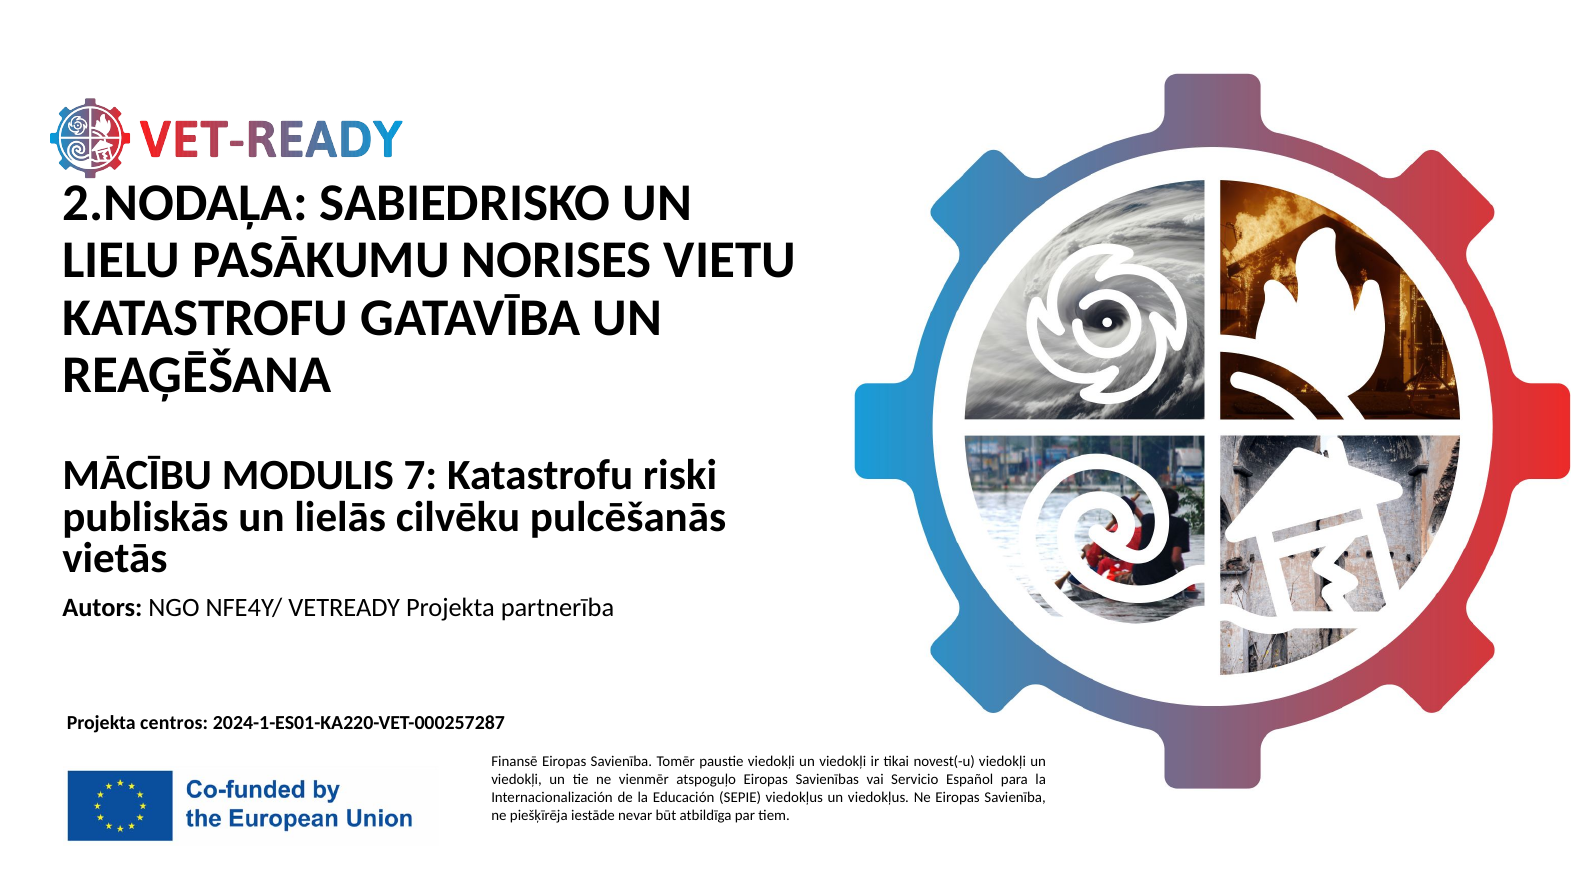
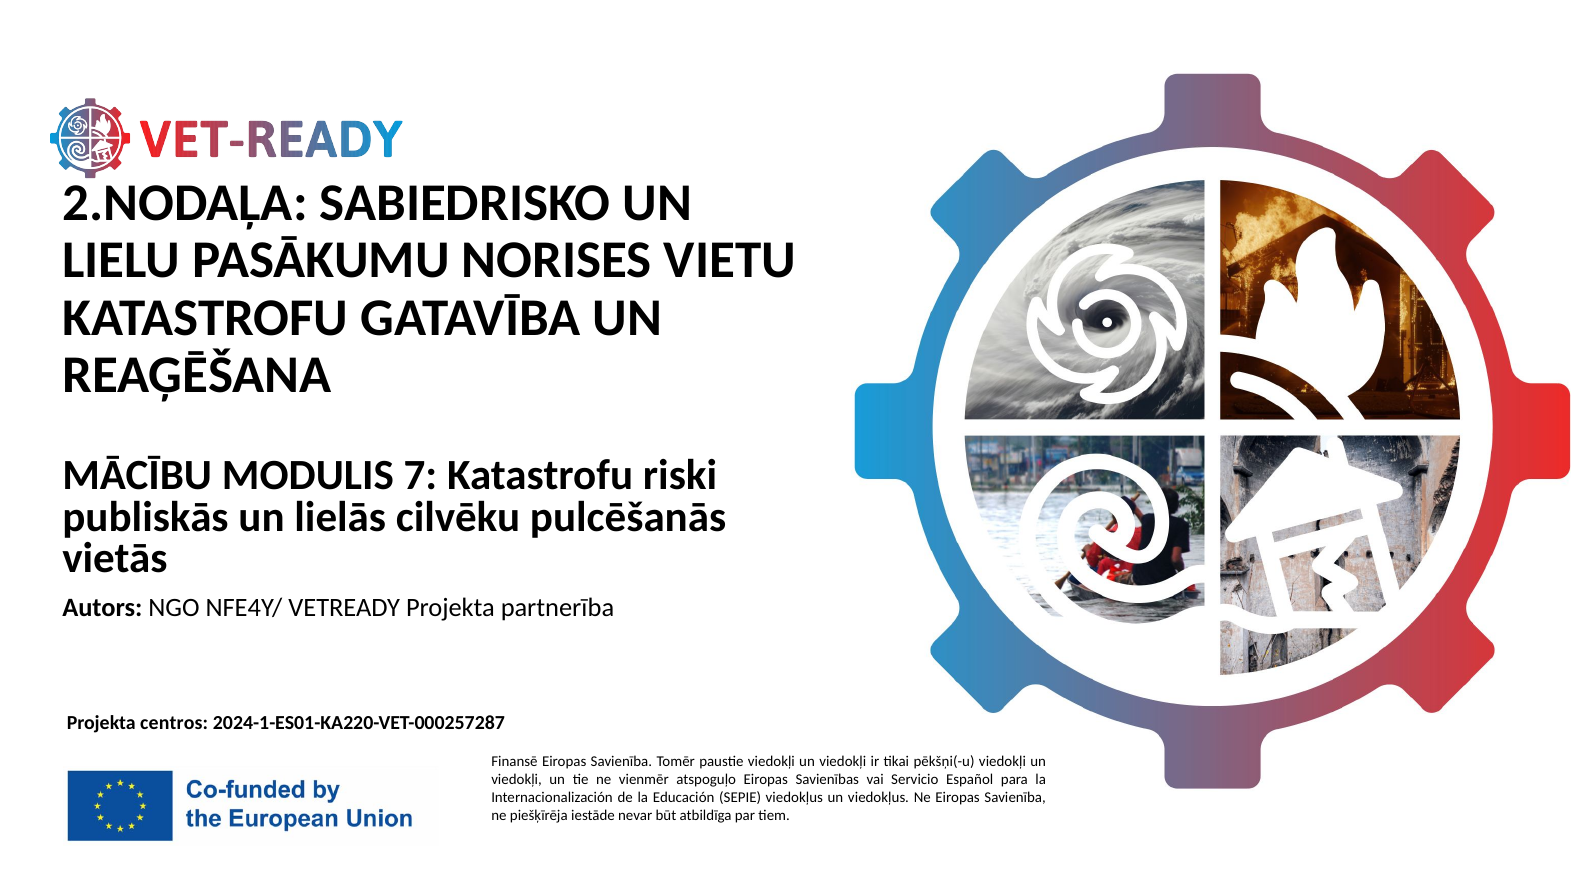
novest(-u: novest(-u -> pēkšņi(-u (944, 762)
